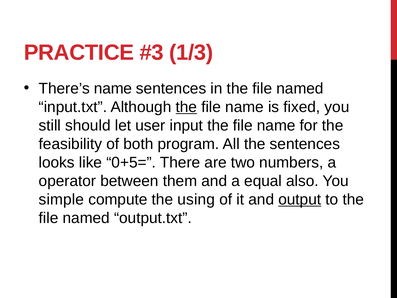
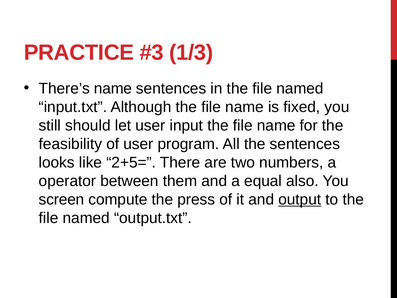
the underline: present -> none (186, 107)
of both: both -> user (138, 144)
0+5=: 0+5= -> 2+5= (131, 162)
simple: simple -> screen (62, 199)
using: using -> press (196, 199)
